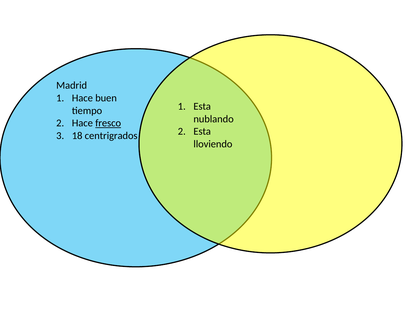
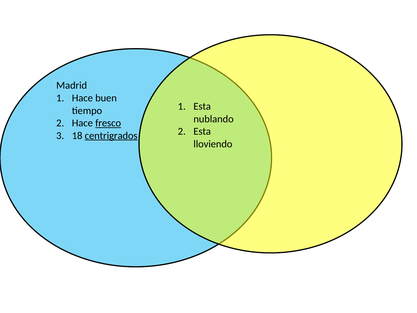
centrigrados underline: none -> present (111, 136)
